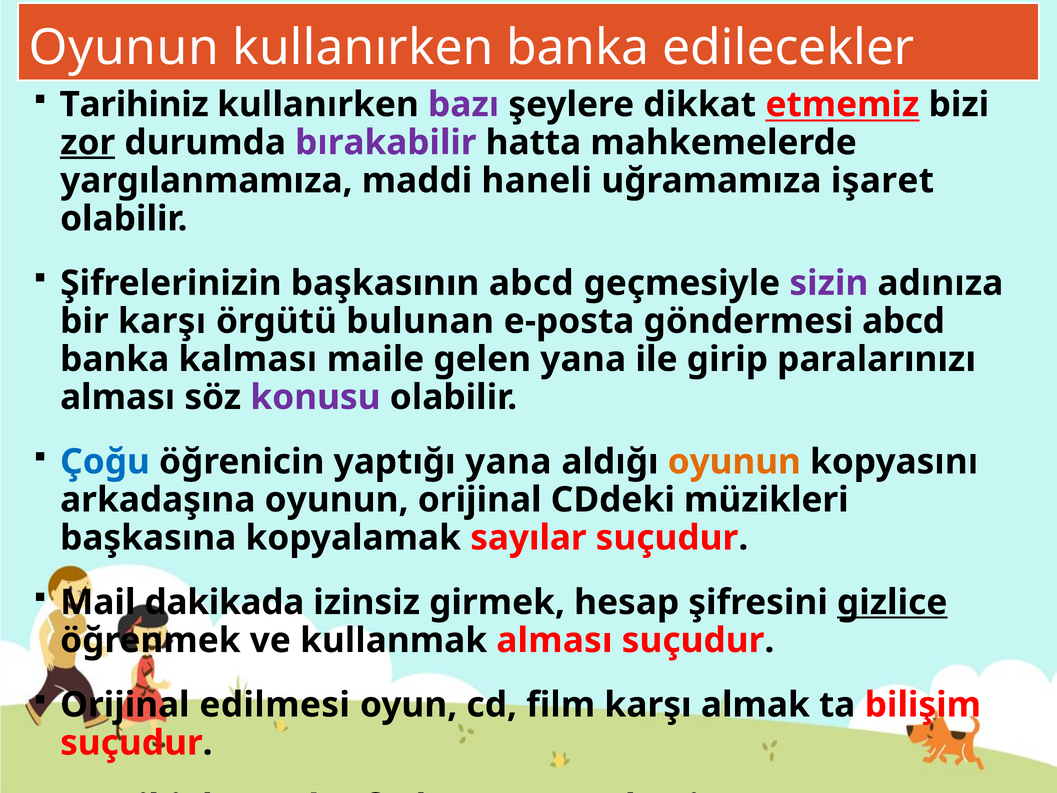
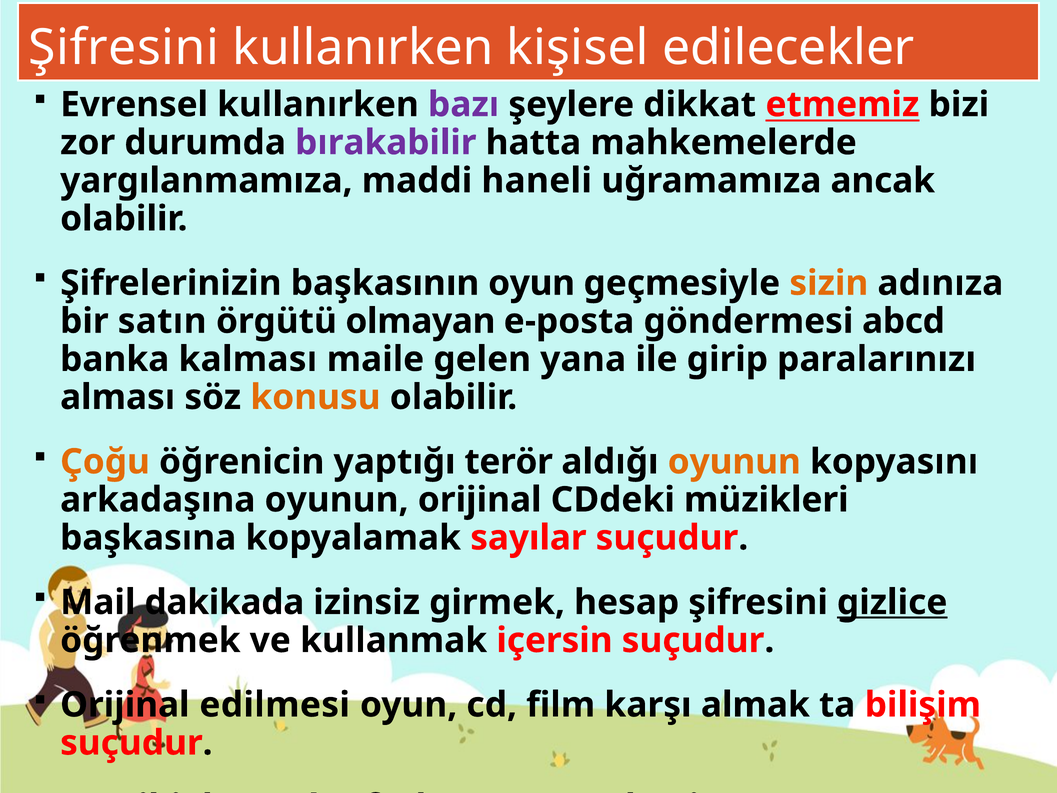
Oyunun: Oyunun -> Şifresini (124, 48)
kullanırken banka: banka -> kişisel (578, 48)
Tarihiniz: Tarihiniz -> Evrensel (134, 105)
zor underline: present -> none (88, 143)
işaret: işaret -> ancak (883, 181)
başkasının abcd: abcd -> oyun (532, 283)
sizin colour: purple -> orange (829, 283)
bir karşı: karşı -> satın (162, 321)
bulunan: bulunan -> olmayan (420, 321)
konusu colour: purple -> orange (315, 397)
Çoğu colour: blue -> orange (105, 462)
yaptığı yana: yana -> terör (509, 462)
kullanmak alması: alması -> içersin (554, 640)
